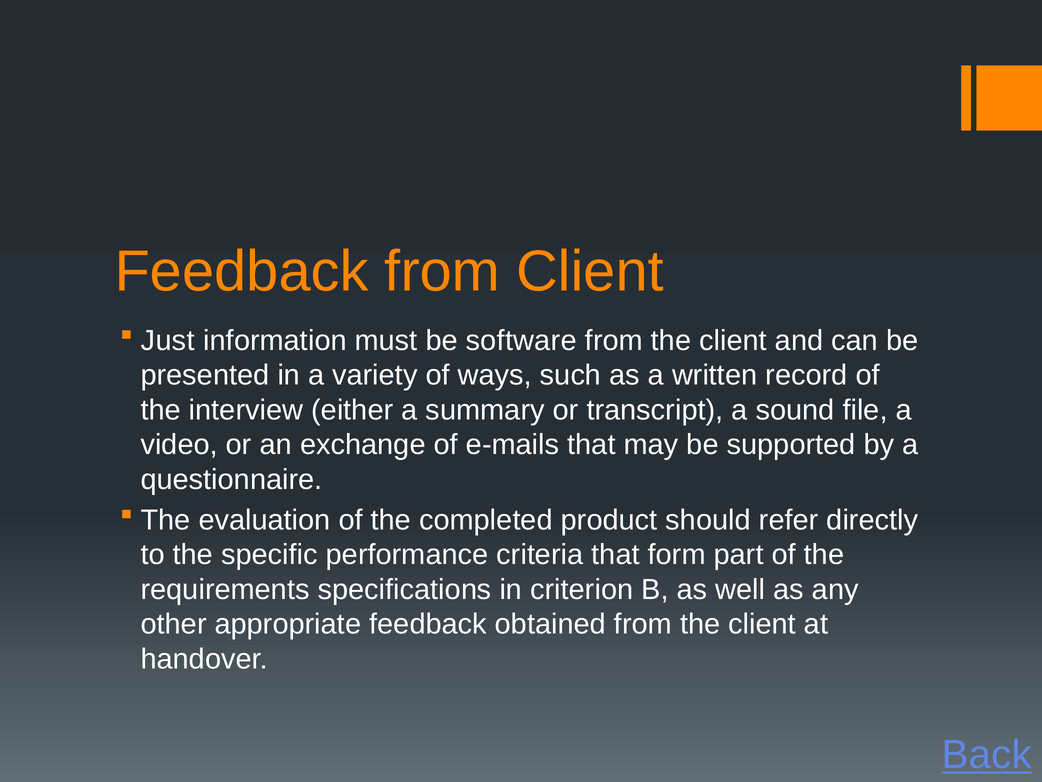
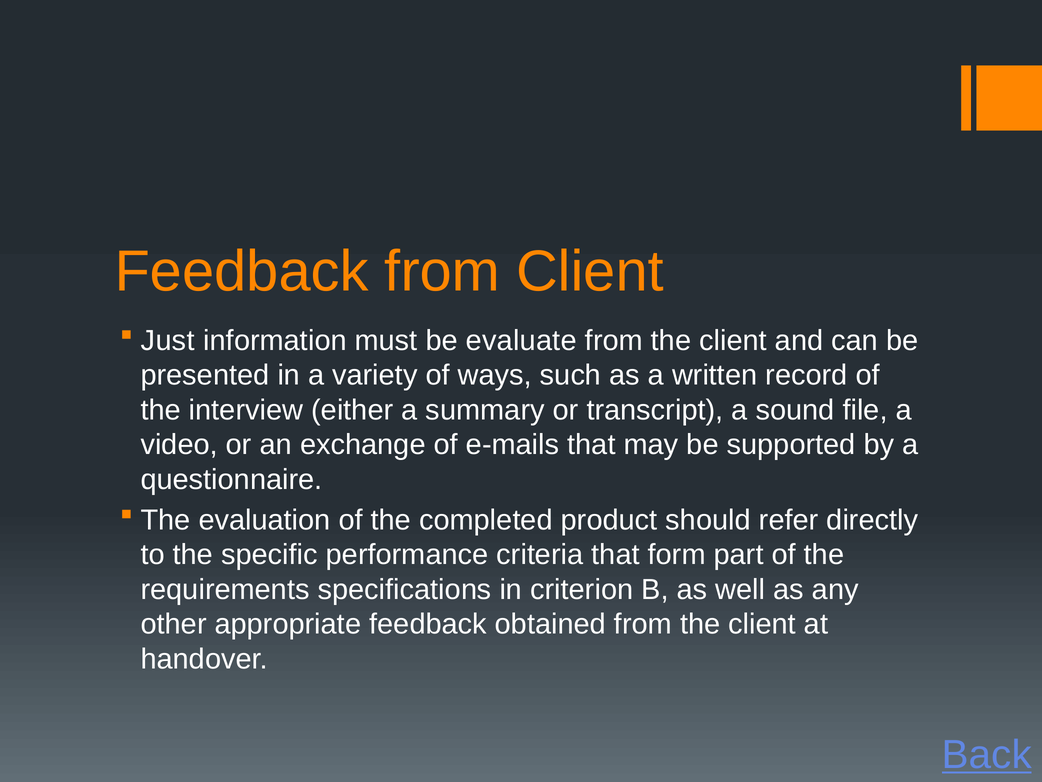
software: software -> evaluate (521, 340)
